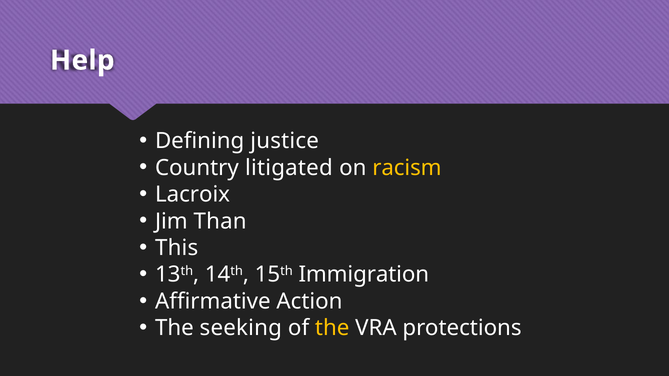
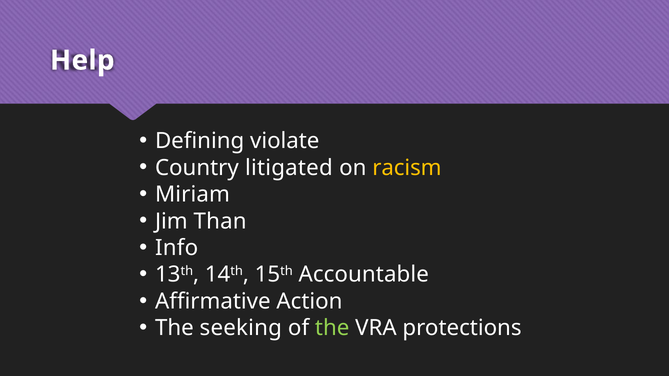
justice: justice -> violate (285, 141)
Lacroix: Lacroix -> Miriam (192, 195)
This: This -> Info (177, 248)
Immigration: Immigration -> Accountable (364, 275)
the colour: yellow -> light green (332, 328)
